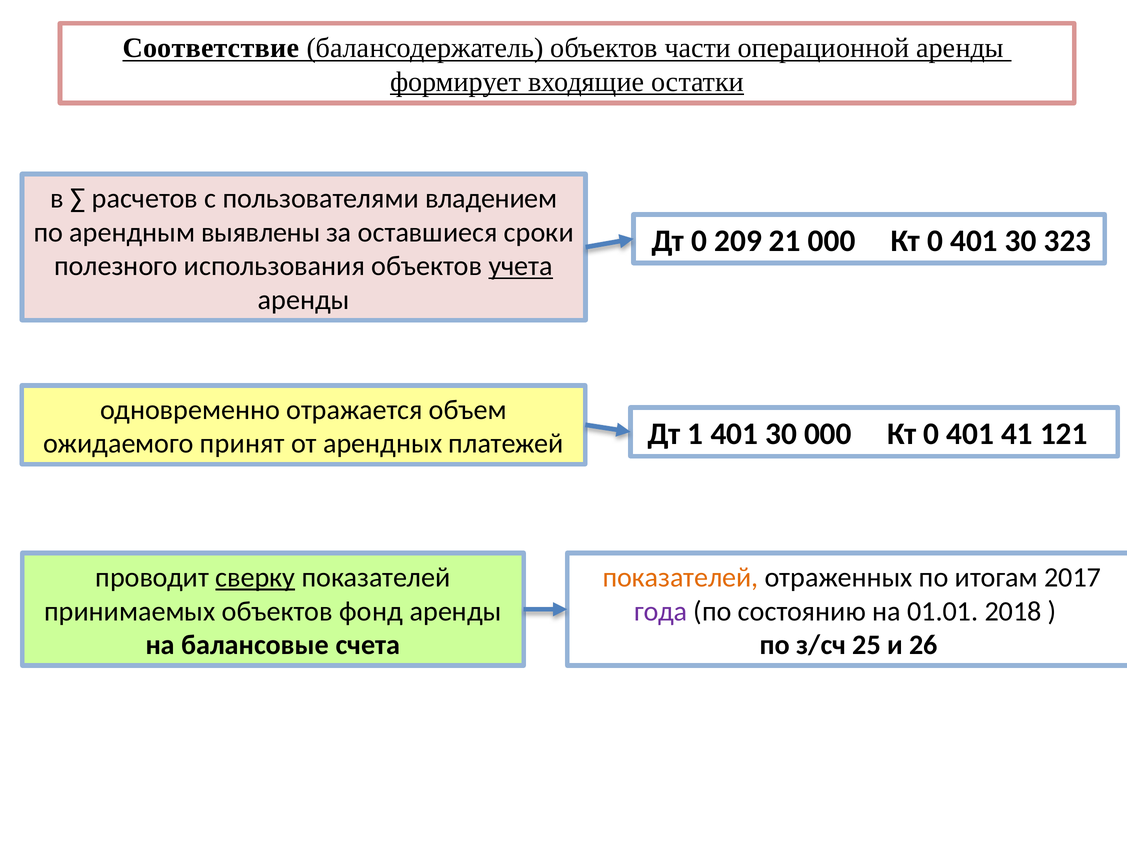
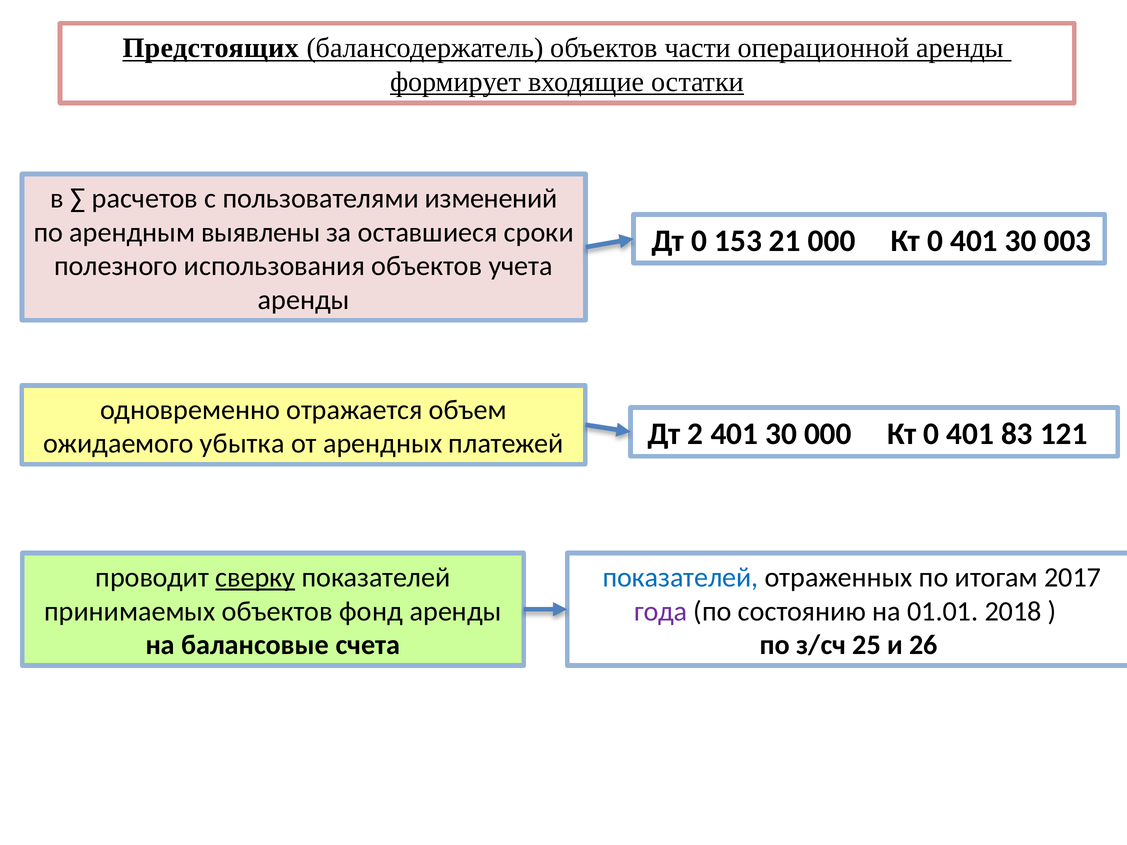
Соответствие: Соответствие -> Предстоящих (211, 48)
владением: владением -> изменений (491, 198)
209: 209 -> 153 (738, 241)
323: 323 -> 003 (1068, 241)
учета underline: present -> none (521, 266)
принят: принят -> убытка (242, 444)
1: 1 -> 2 (695, 434)
41: 41 -> 83 (1017, 434)
показателей colour: orange -> blue (681, 578)
